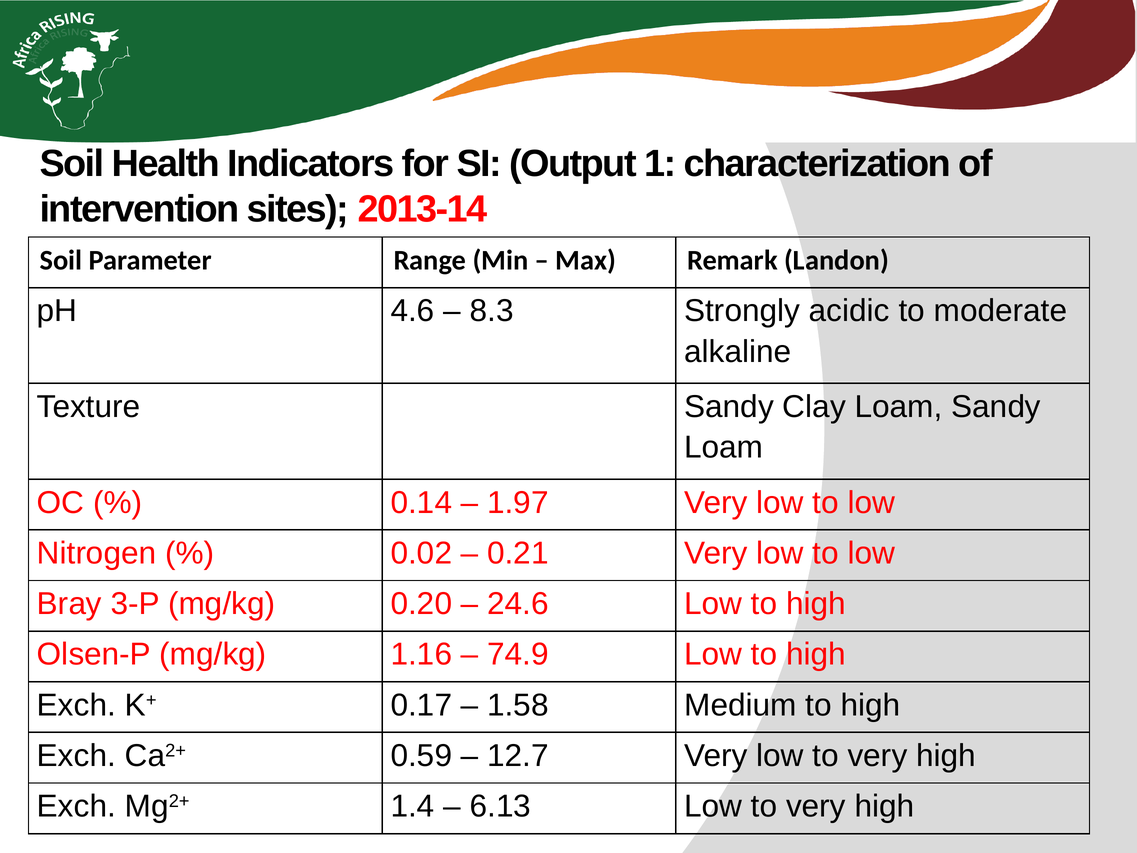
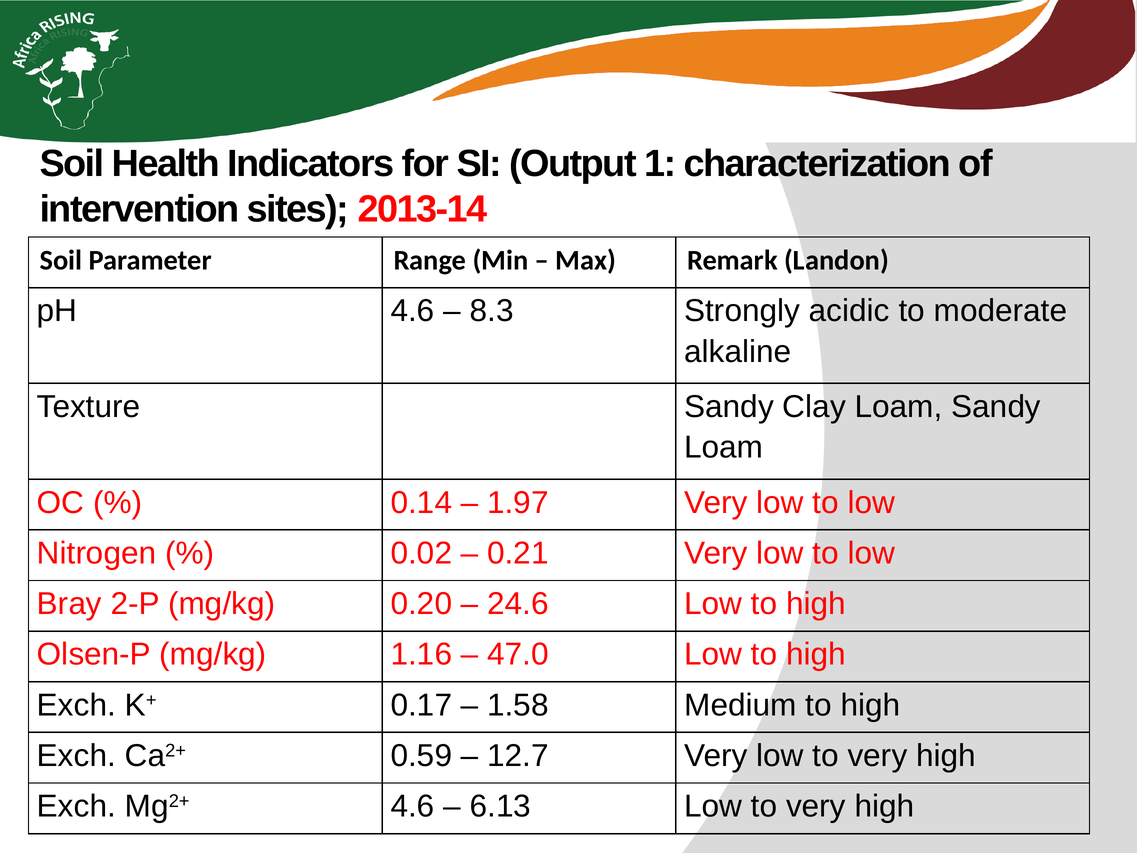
3-P: 3-P -> 2-P (135, 604)
74.9: 74.9 -> 47.0 (518, 654)
Mg2+ 1.4: 1.4 -> 4.6 (413, 806)
